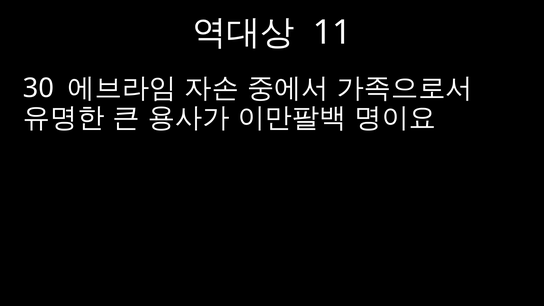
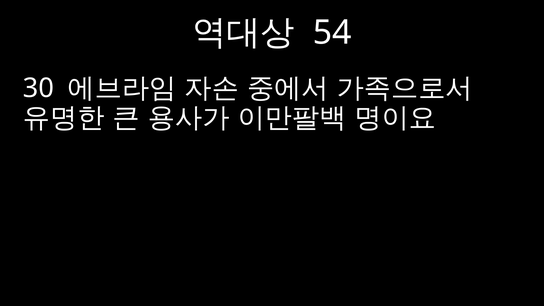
11: 11 -> 54 (332, 33)
